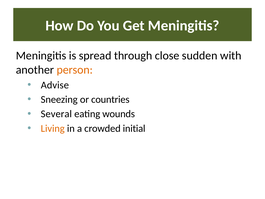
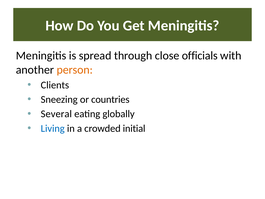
sudden: sudden -> officials (200, 56)
Advise: Advise -> Clients (55, 85)
wounds: wounds -> globally (119, 114)
Living colour: orange -> blue (53, 128)
